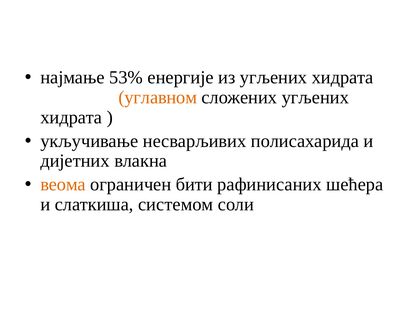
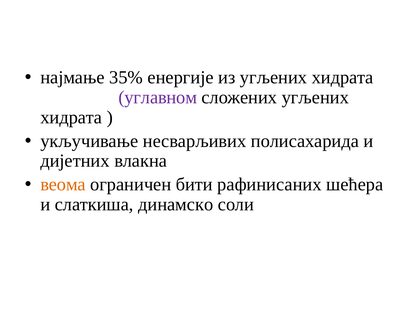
53%: 53% -> 35% (126, 77)
углавном colour: orange -> purple (158, 97)
системом: системом -> динамско (176, 204)
